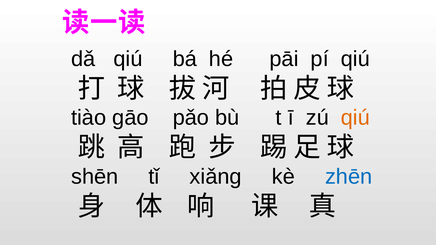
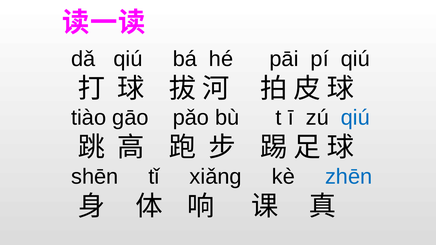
qiú colour: orange -> blue (355, 118)
